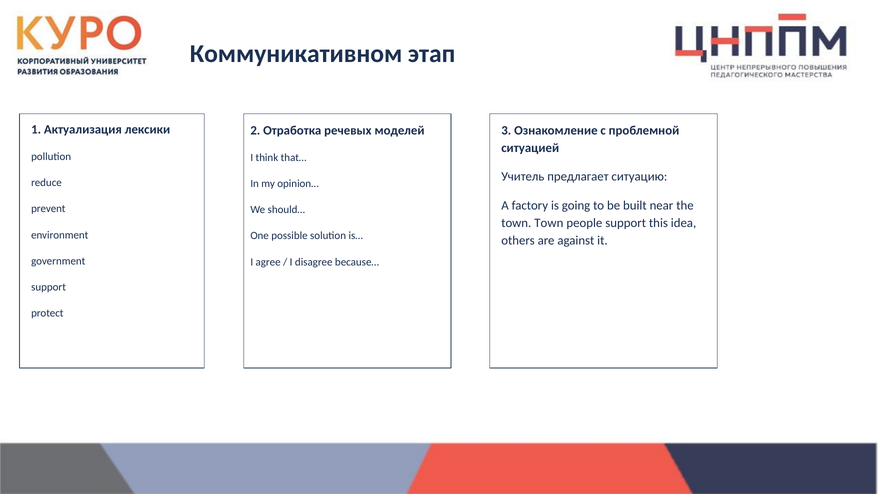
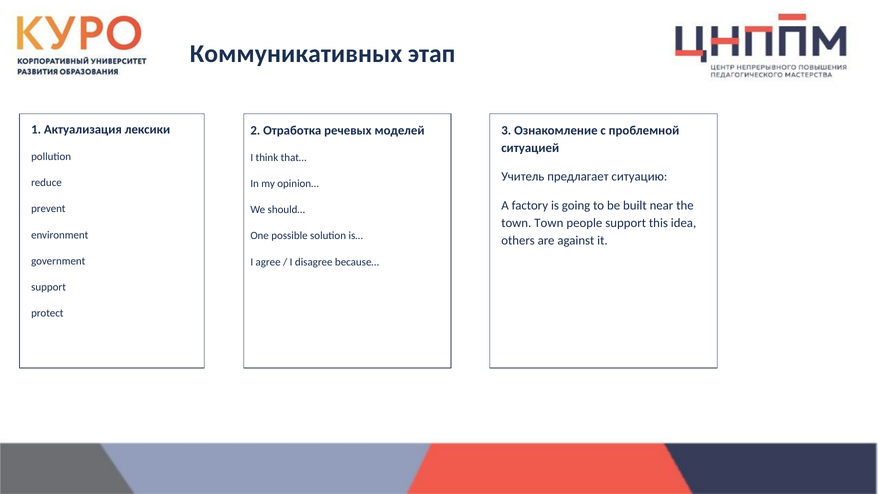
Коммуникативном: Коммуникативном -> Коммуникативных (296, 54)
